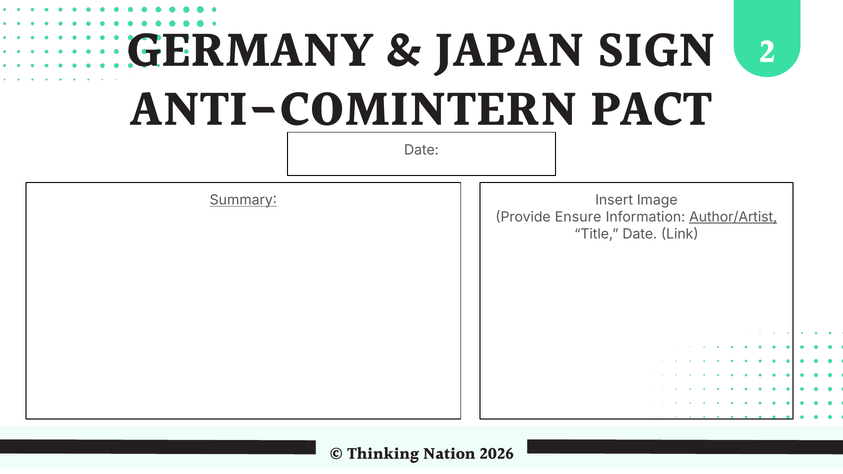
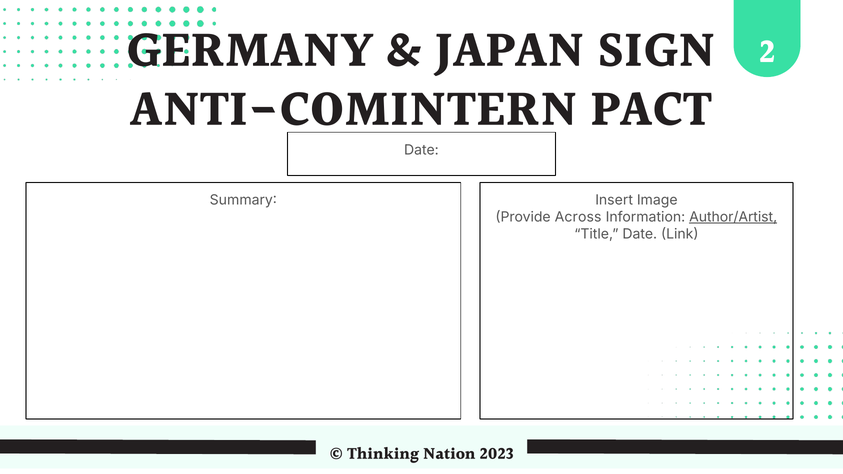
Summary underline: present -> none (243, 200)
Ensure: Ensure -> Across (578, 217)
2026: 2026 -> 2023 (497, 455)
